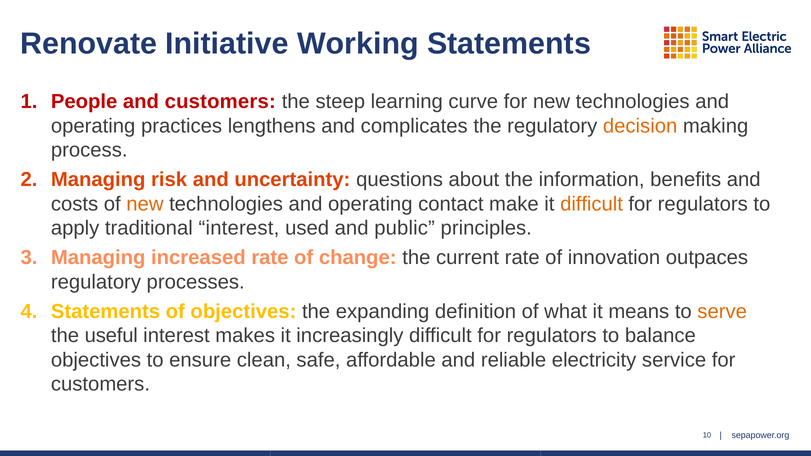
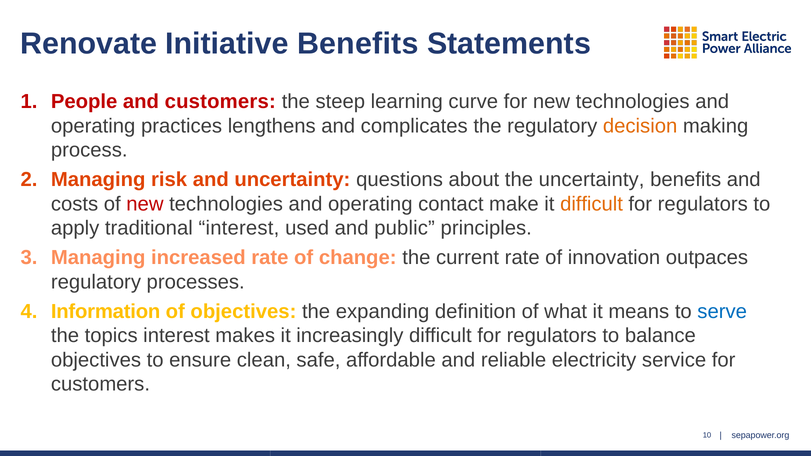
Initiative Working: Working -> Benefits (358, 44)
the information: information -> uncertainty (592, 180)
new colour: orange -> red (145, 204)
Statements: Statements -> Information (106, 311)
serve colour: orange -> blue (722, 311)
useful: useful -> topics (111, 336)
